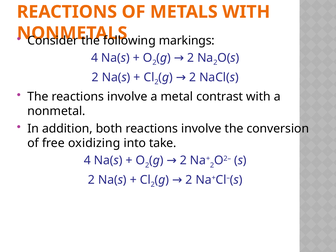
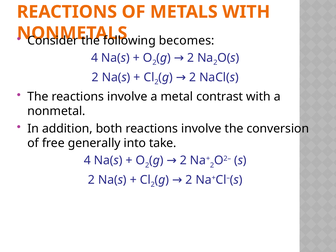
markings: markings -> becomes (187, 41)
oxidizing: oxidizing -> generally (94, 143)
